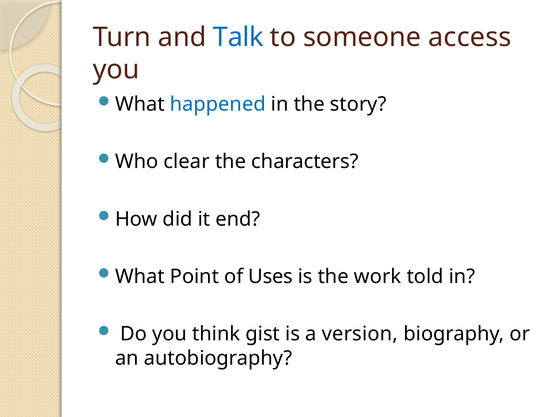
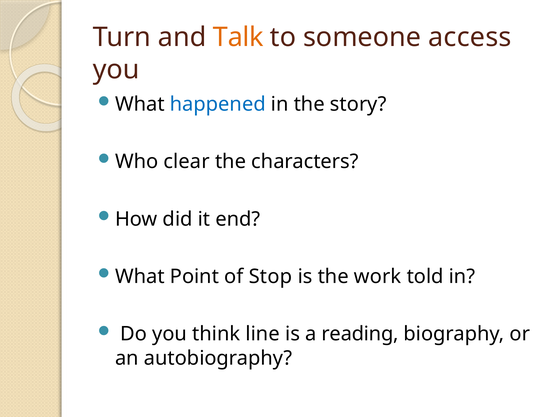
Talk colour: blue -> orange (238, 37)
Uses: Uses -> Stop (270, 277)
gist: gist -> line (263, 334)
version: version -> reading (360, 334)
